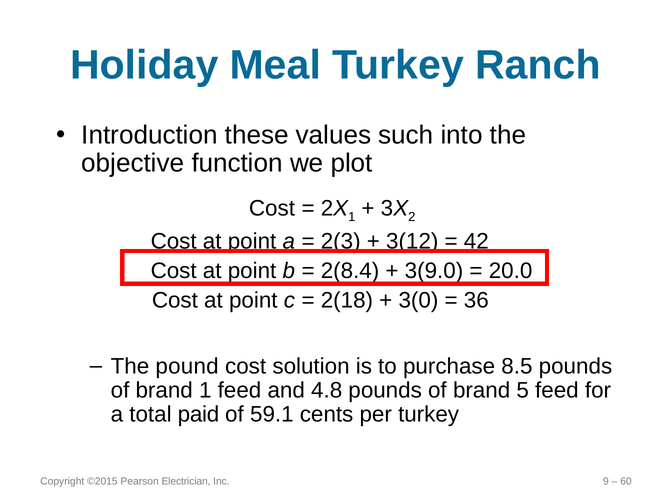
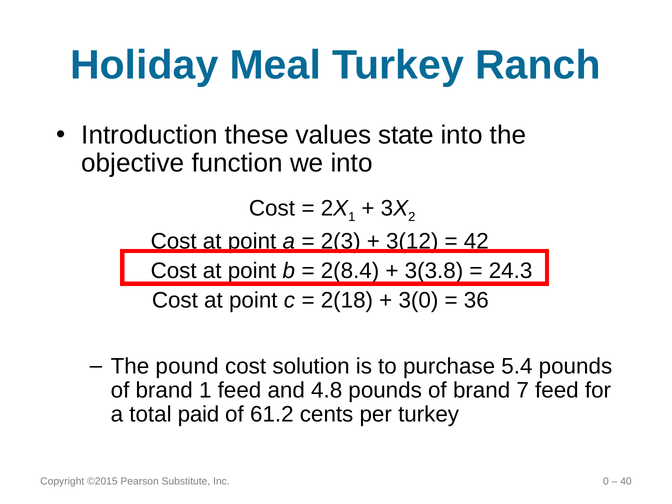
such: such -> state (406, 135)
we plot: plot -> into (352, 163)
3(9.0: 3(9.0 -> 3(3.8 (434, 271)
20.0: 20.0 -> 24.3 (511, 271)
8.5: 8.5 -> 5.4 (517, 366)
5: 5 -> 7 (523, 390)
59.1: 59.1 -> 61.2 (272, 415)
Electrician: Electrician -> Substitute (186, 481)
9: 9 -> 0 (606, 481)
60: 60 -> 40 (626, 481)
